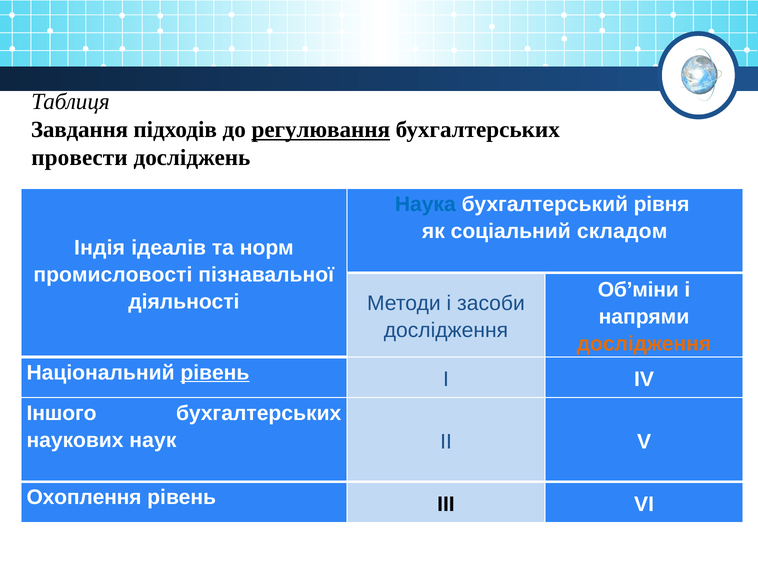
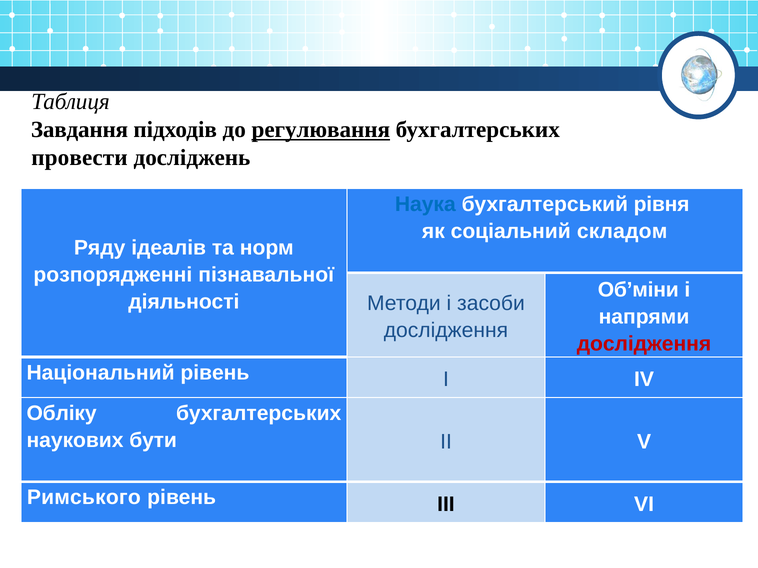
Індія: Індія -> Ряду (100, 248)
промисловості: промисловості -> розпорядженні (113, 275)
дослідження colour: orange -> red (644, 344)
рівень underline: present -> none (215, 373)
Іншого: Іншого -> Обліку (62, 414)
наук: наук -> бути (153, 441)
Охоплення: Охоплення -> Римського (84, 498)
